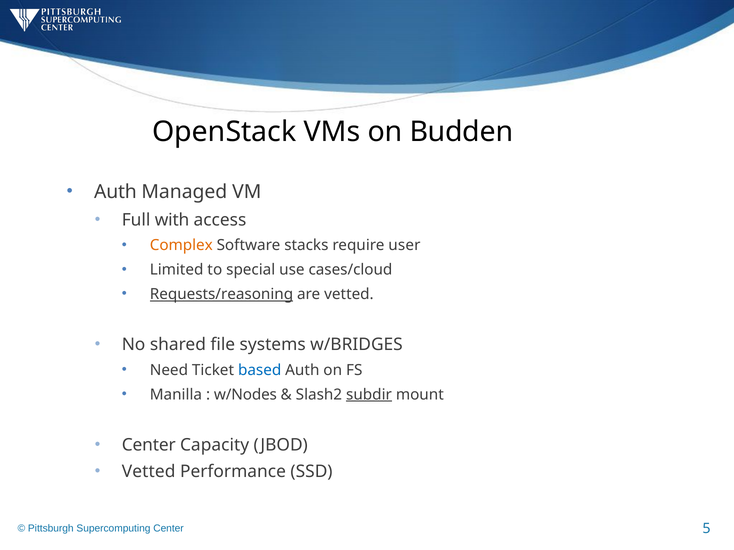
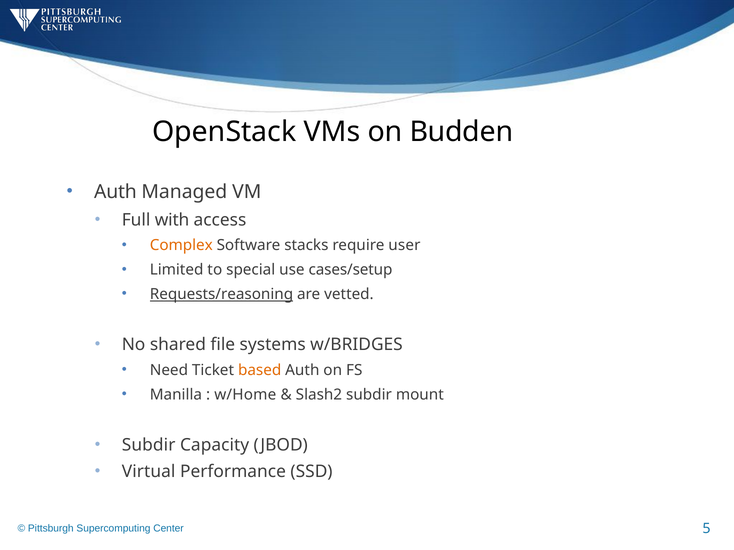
cases/cloud: cases/cloud -> cases/setup (351, 270)
based colour: blue -> orange (260, 370)
w/Nodes: w/Nodes -> w/Home (245, 395)
subdir underline: present -> none (369, 395)
Center: Center -> Subdir (149, 445)
Vetted: Vetted -> Virtual (149, 472)
